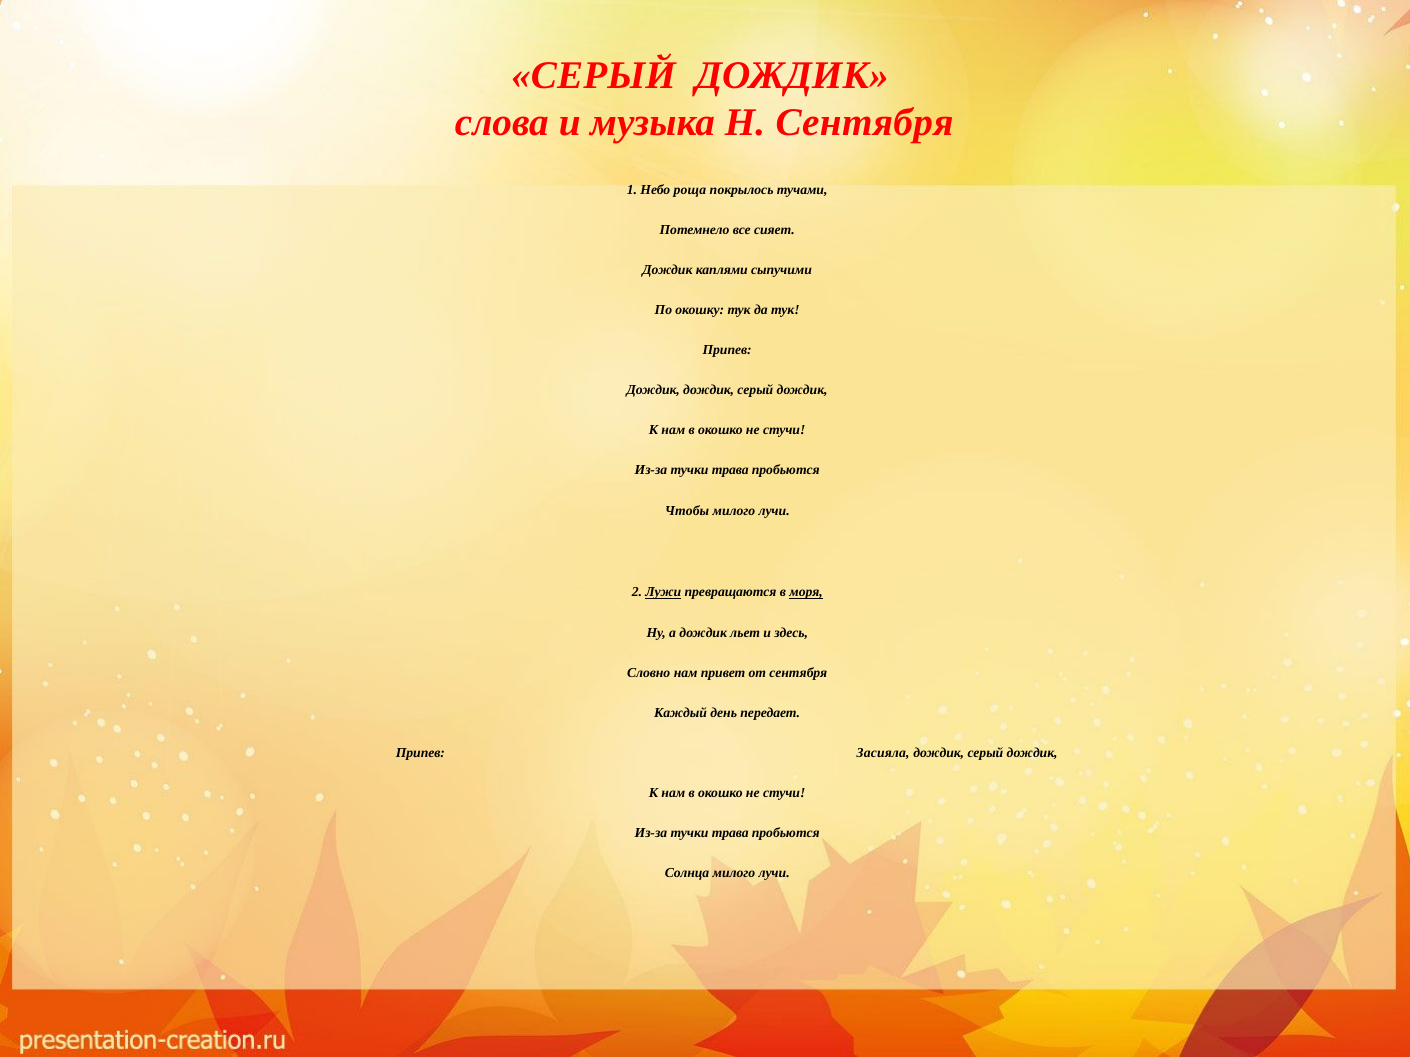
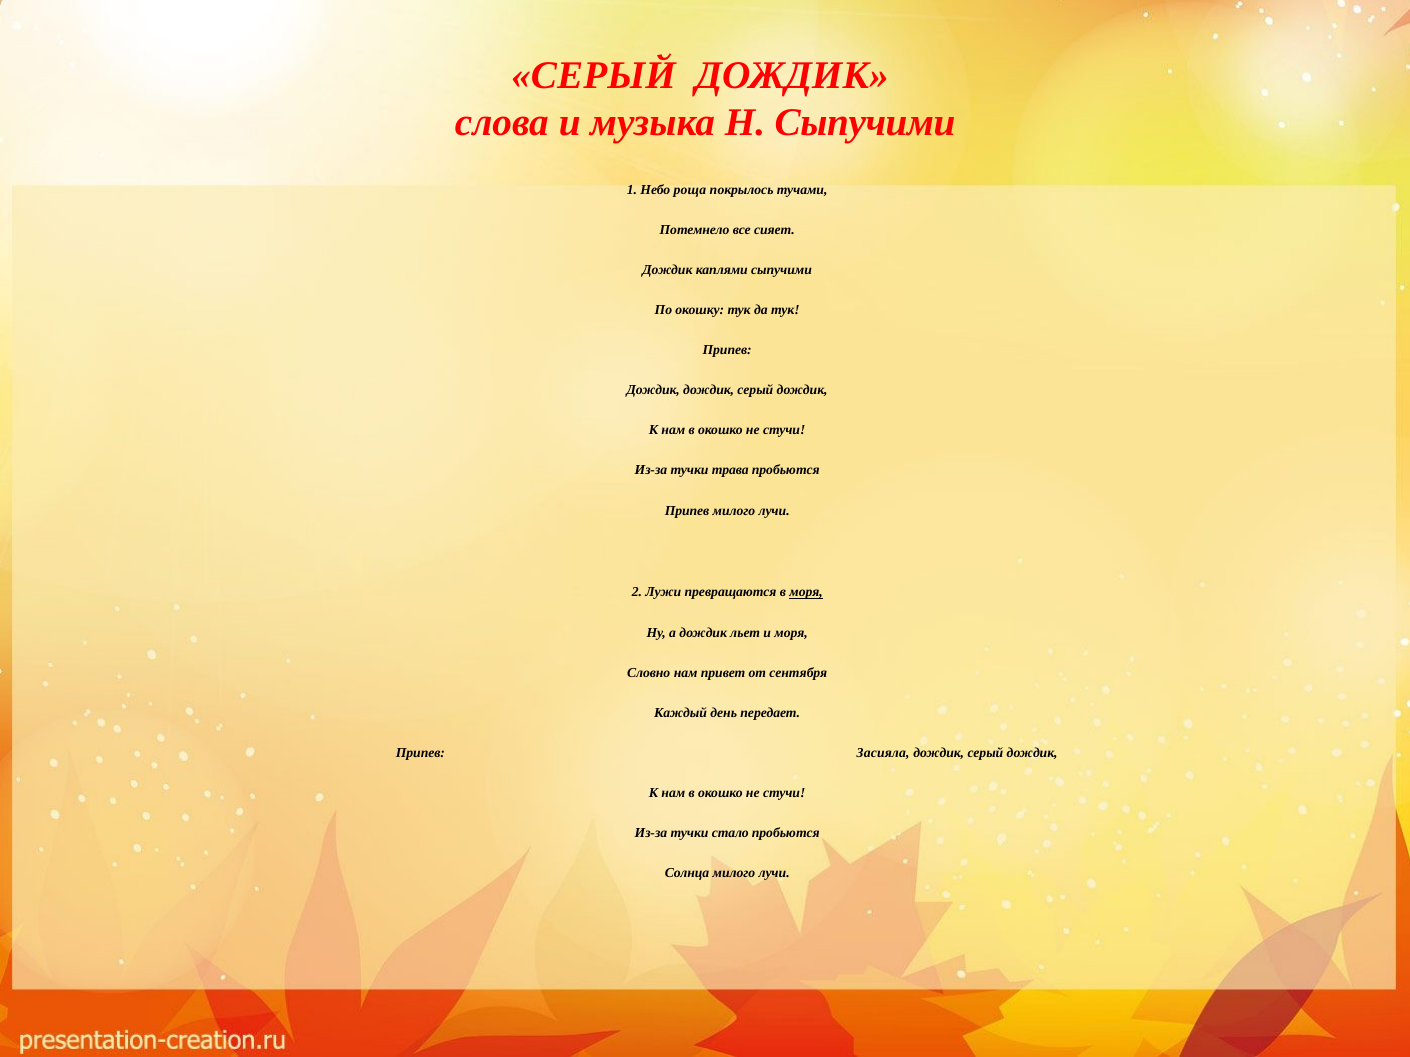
Н Сентября: Сентября -> Сыпучими (865, 122)
Чтобы: Чтобы -> Припев (687, 511)
Лужи underline: present -> none (663, 593)
и здесь: здесь -> моря (791, 633)
трава: трава -> стало (730, 833)
